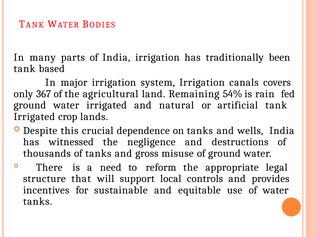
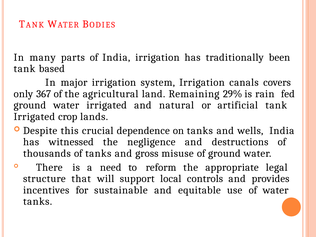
54%: 54% -> 29% (233, 94)
